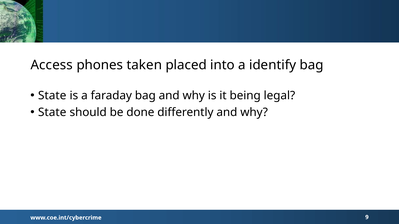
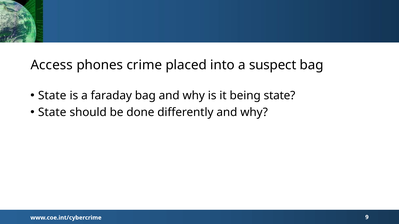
taken: taken -> crime (144, 65)
identify: identify -> suspect (273, 65)
being legal: legal -> state (279, 96)
